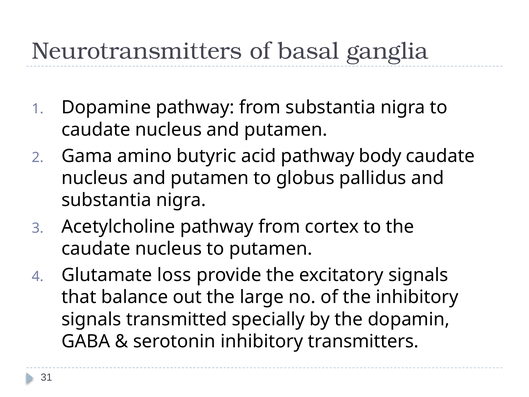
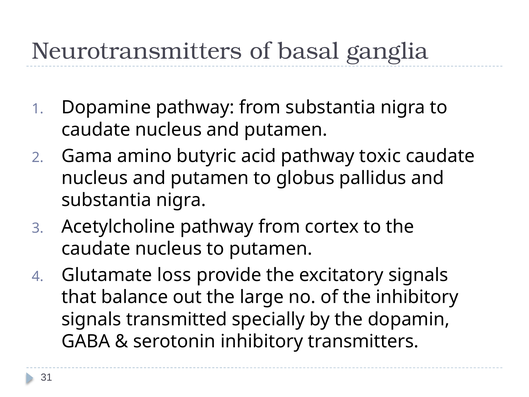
body: body -> toxic (380, 156)
